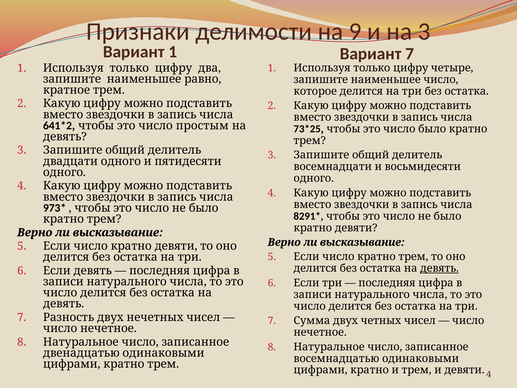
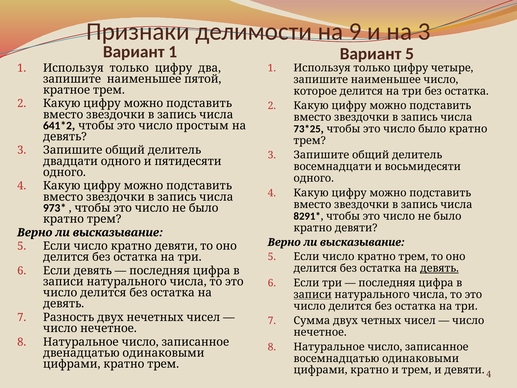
Вариант 7: 7 -> 5 (410, 54)
равно: равно -> пятой (203, 79)
записи underline: none -> present (313, 294)
